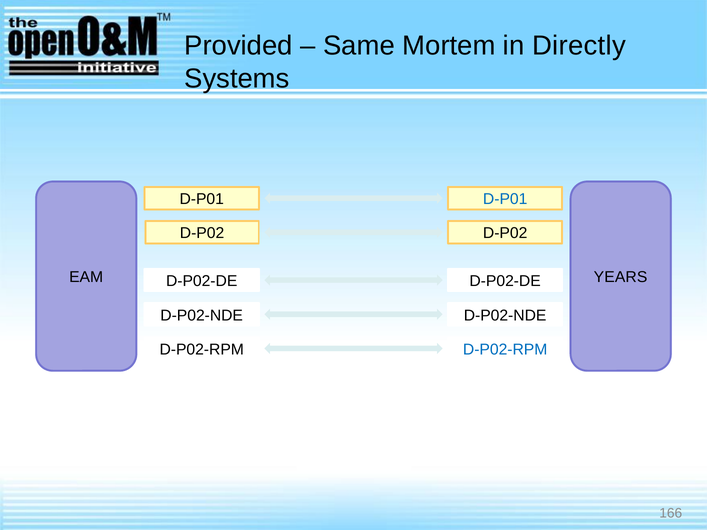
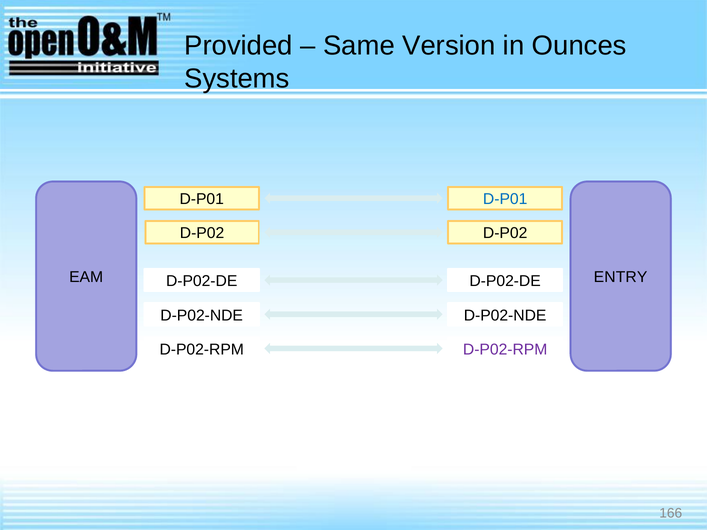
Mortem: Mortem -> Version (449, 46)
Directly: Directly -> Ounces (579, 46)
YEARS: YEARS -> ENTRY (621, 277)
D-P02-RPM colour: blue -> purple (505, 350)
